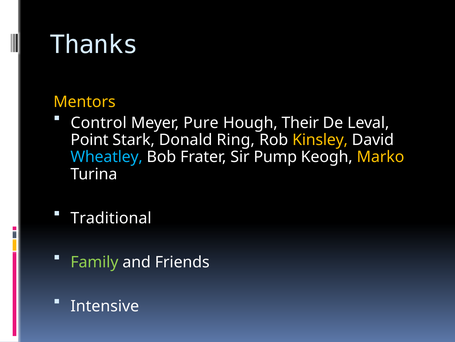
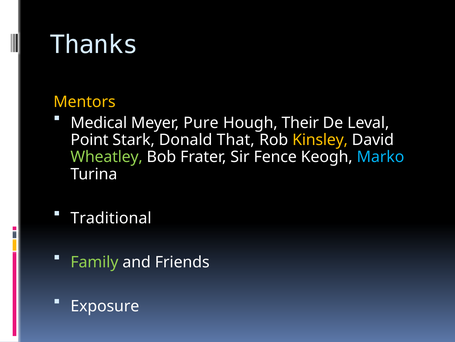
Control: Control -> Medical (99, 123)
Ring: Ring -> That (236, 140)
Wheatley colour: light blue -> light green (107, 157)
Pump: Pump -> Fence (275, 157)
Marko colour: yellow -> light blue (381, 157)
Intensive: Intensive -> Exposure (105, 306)
